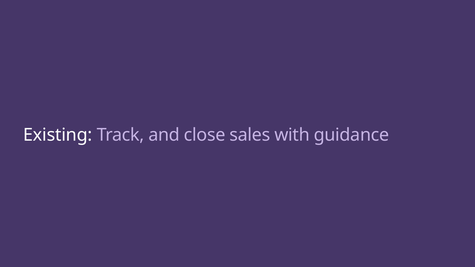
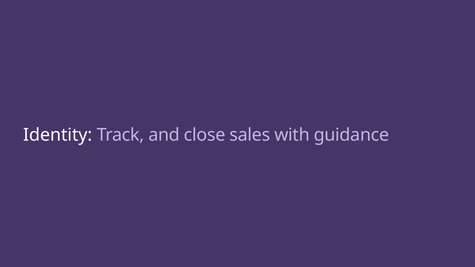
Existing: Existing -> Identity (58, 135)
